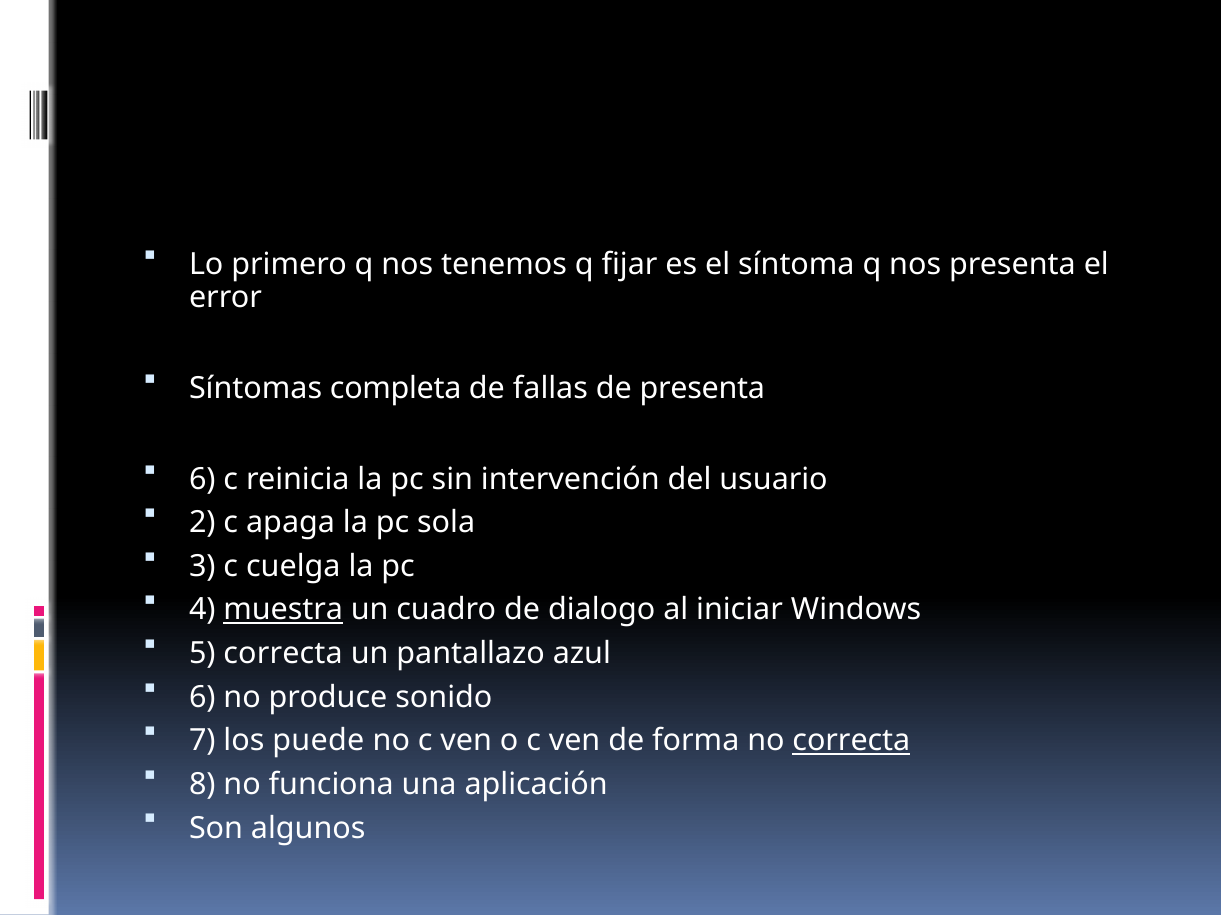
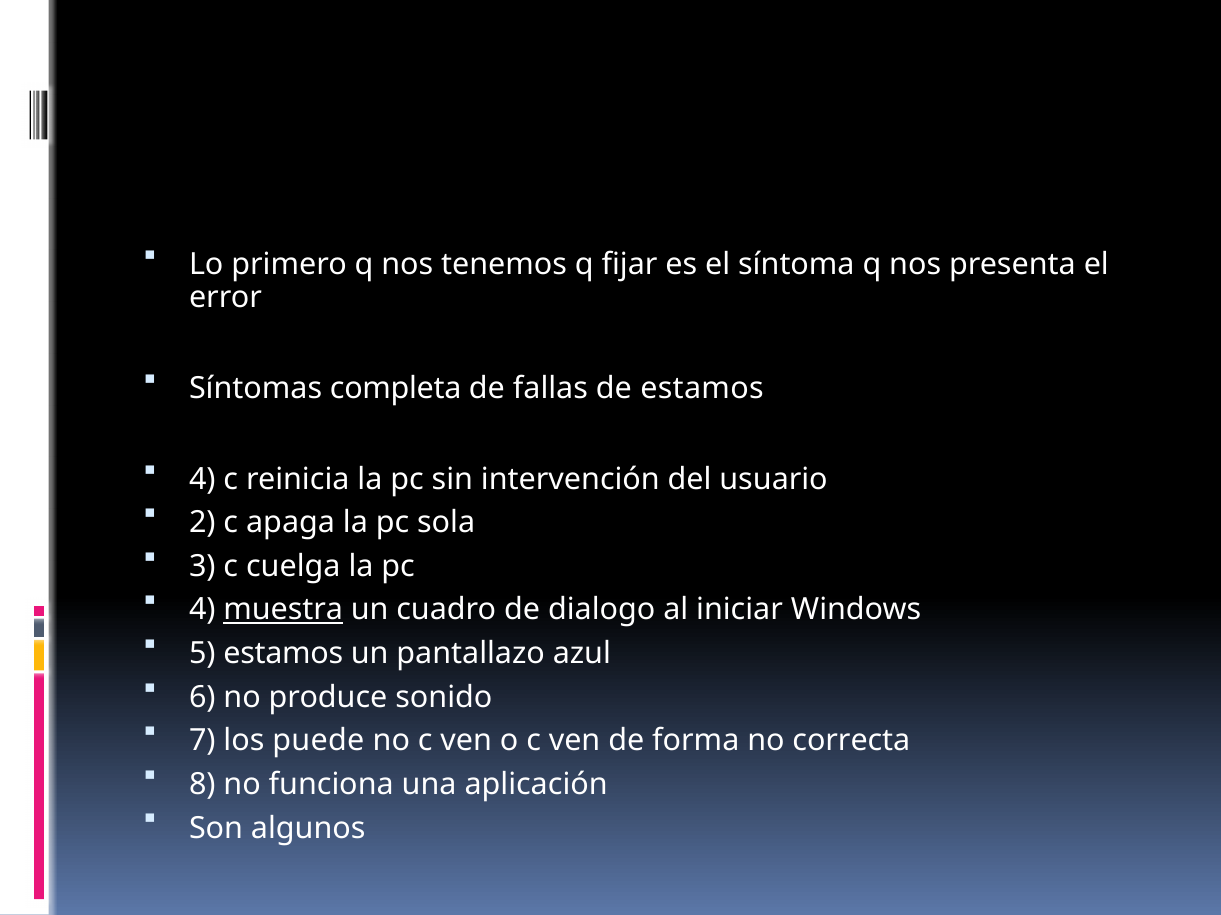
de presenta: presenta -> estamos (702, 389)
6: 6 -> 4 (202, 479)
5 correcta: correcta -> estamos (283, 654)
correcta underline: present -> none (851, 741)
